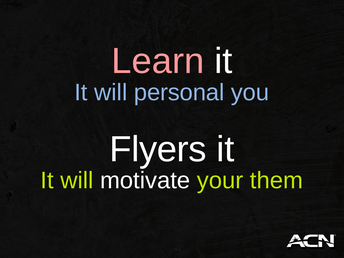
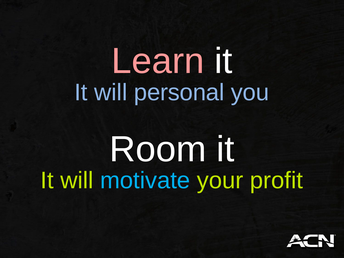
Flyers: Flyers -> Room (158, 149)
motivate colour: white -> light blue (145, 181)
them: them -> profit (276, 181)
